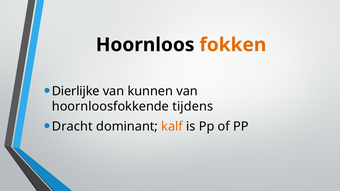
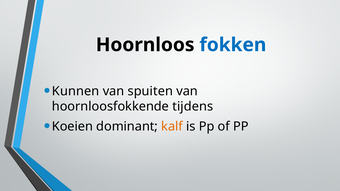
fokken colour: orange -> blue (233, 45)
Dierlijke: Dierlijke -> Kunnen (76, 91)
kunnen: kunnen -> spuiten (150, 91)
Dracht: Dracht -> Koeien (72, 126)
